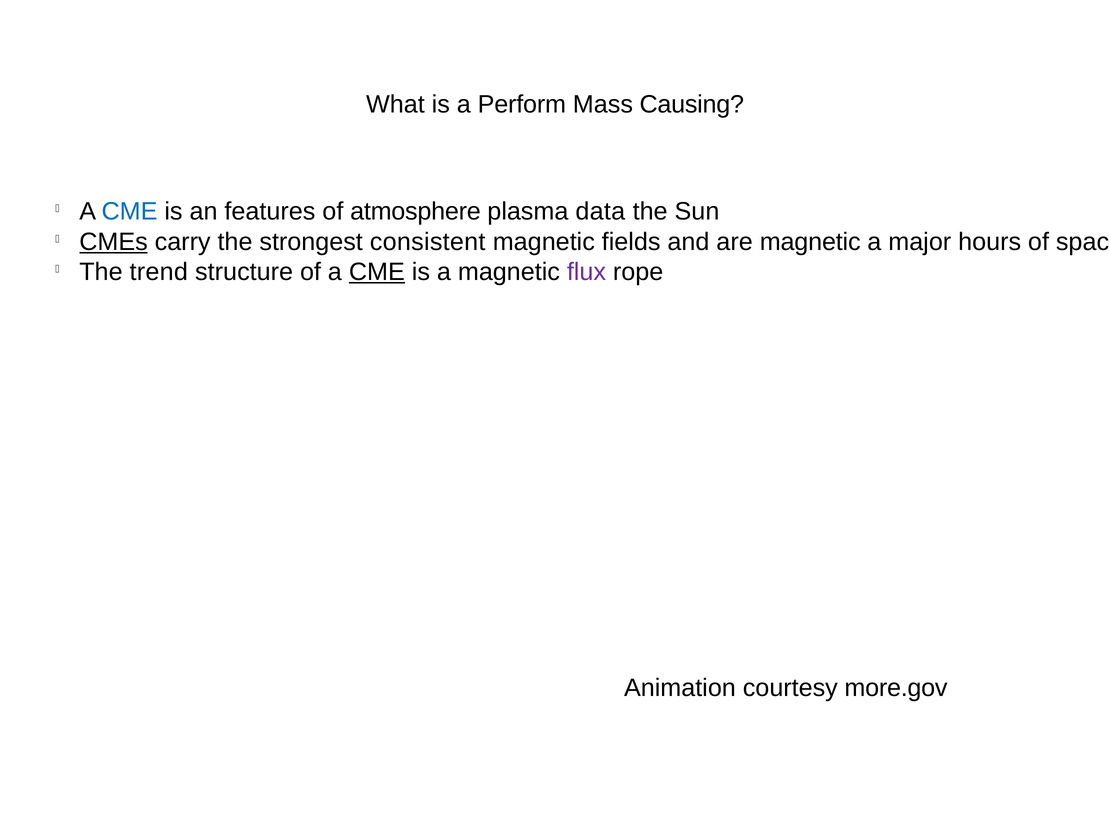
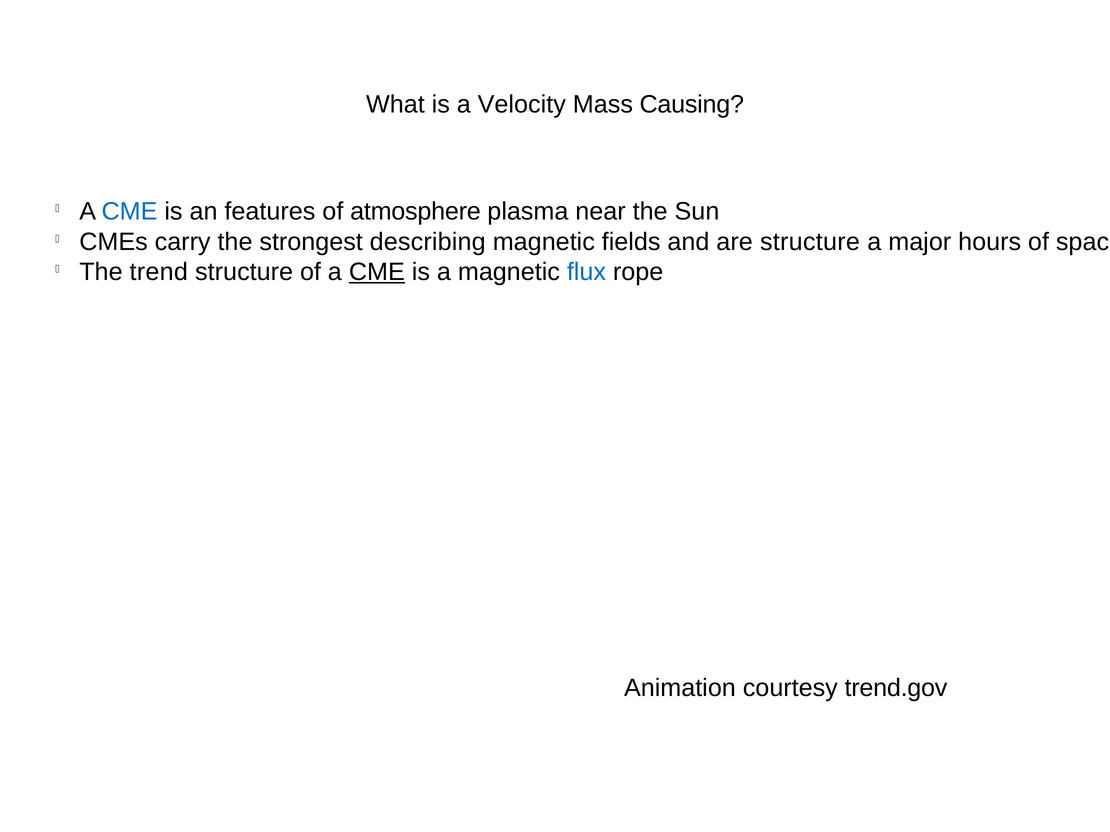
Perform: Perform -> Velocity (522, 104)
data: data -> near (600, 212)
CMEs underline: present -> none (114, 242)
consistent: consistent -> describing (428, 242)
are magnetic: magnetic -> structure (810, 242)
flux colour: purple -> blue (586, 272)
more.gov: more.gov -> trend.gov (896, 688)
